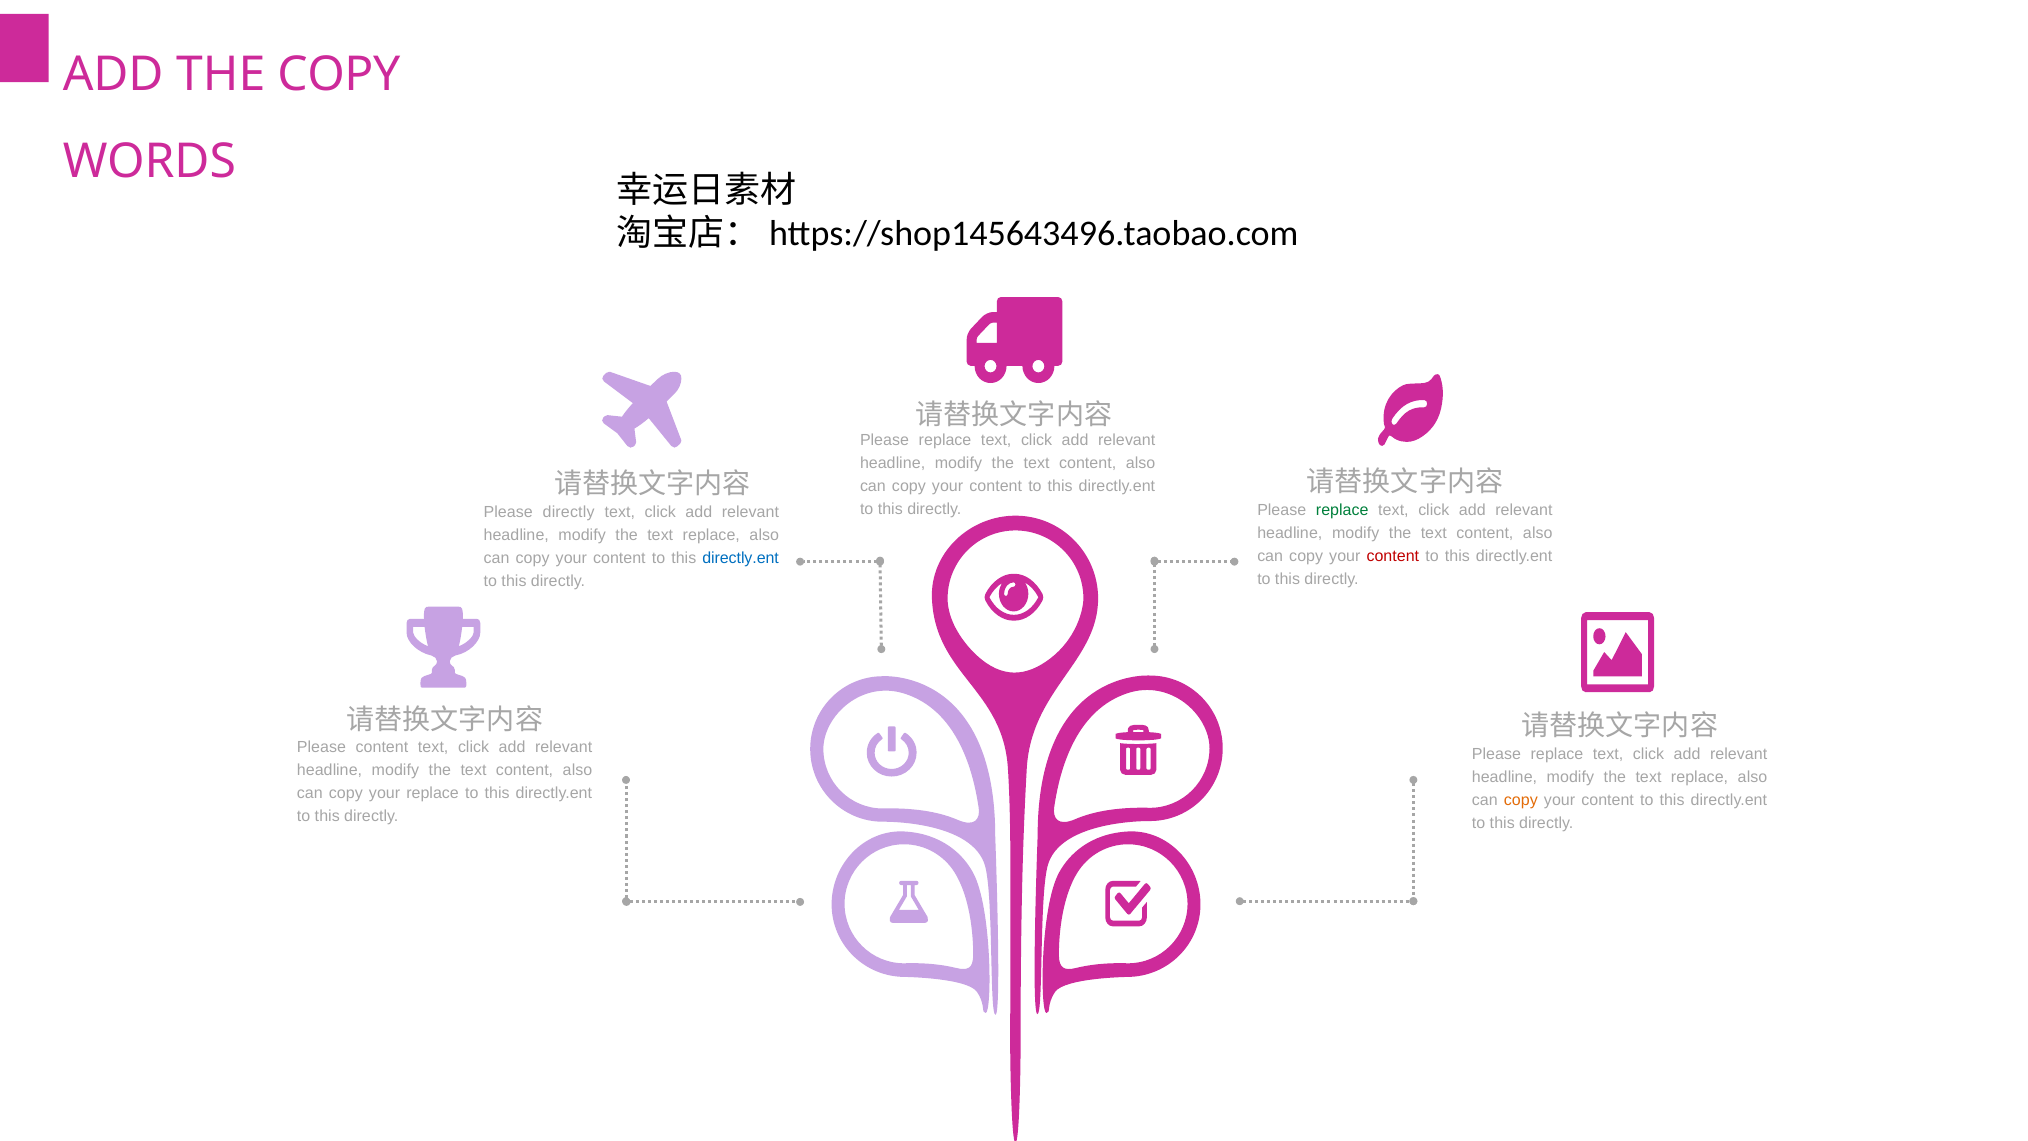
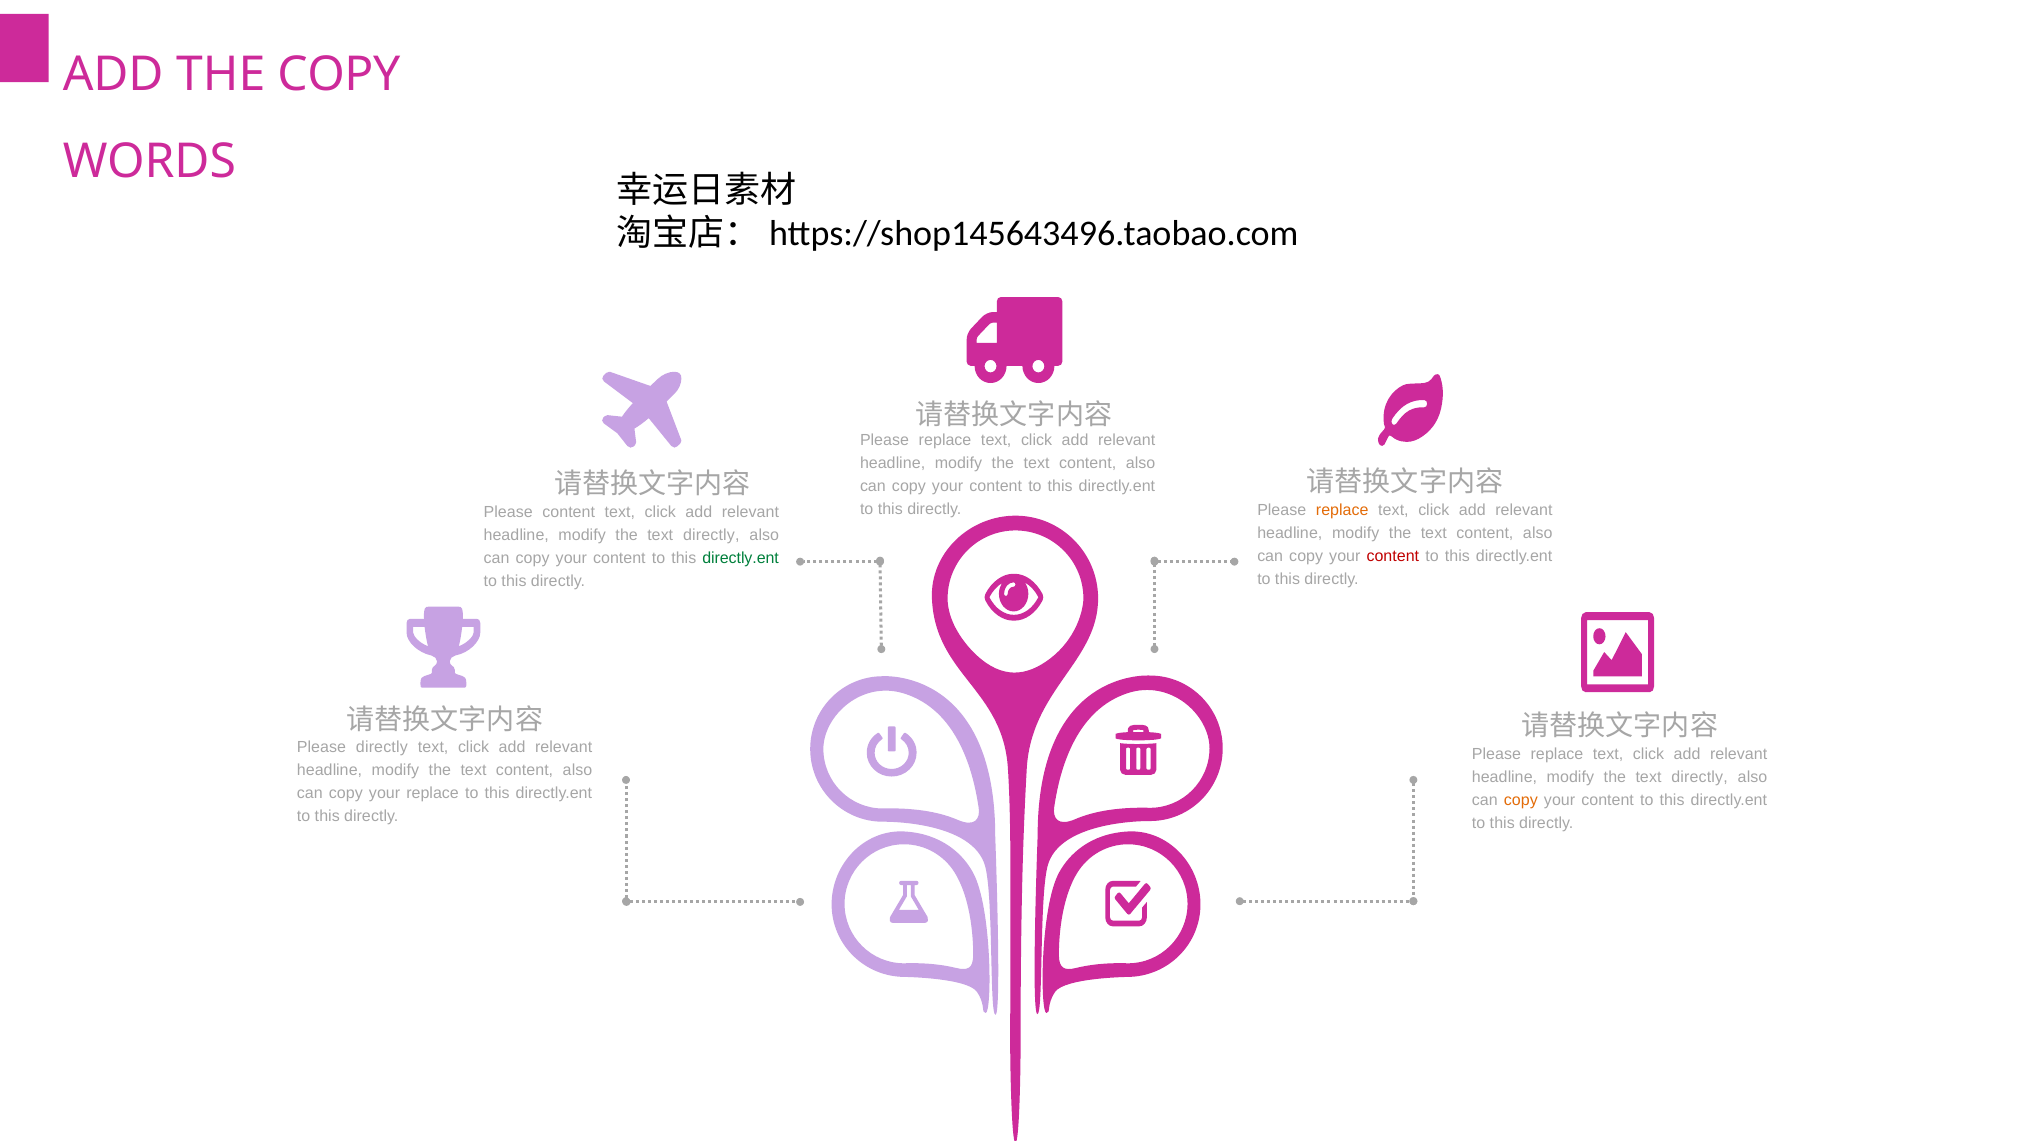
replace colour: green -> orange (1342, 510)
Please directly: directly -> content (569, 512)
replace: replace -> directly (711, 535)
directly.ent colour: blue -> green (741, 558)
Please content: content -> directly (382, 747)
replace: replace -> directly (1699, 777)
